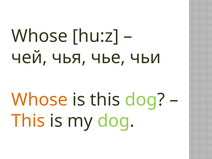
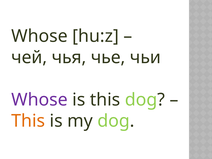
Whose colour: orange -> purple (40, 100)
